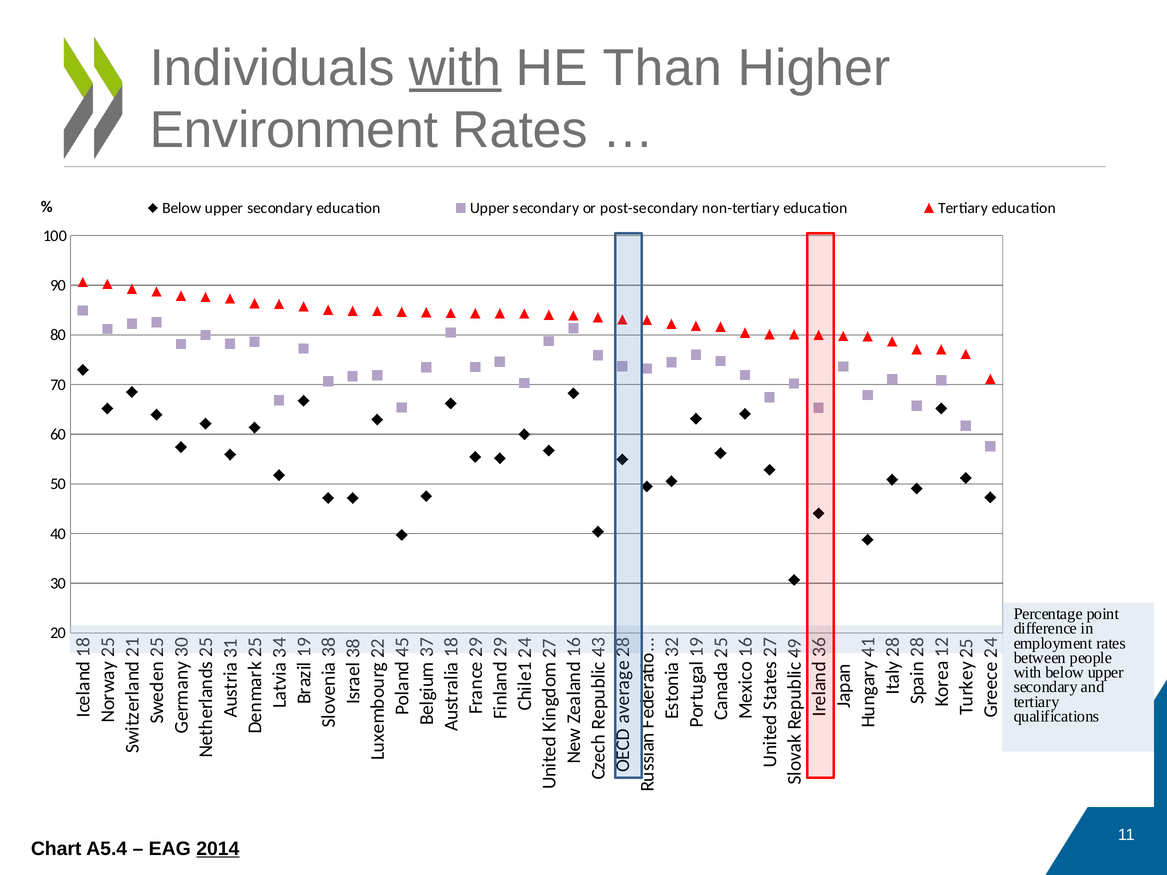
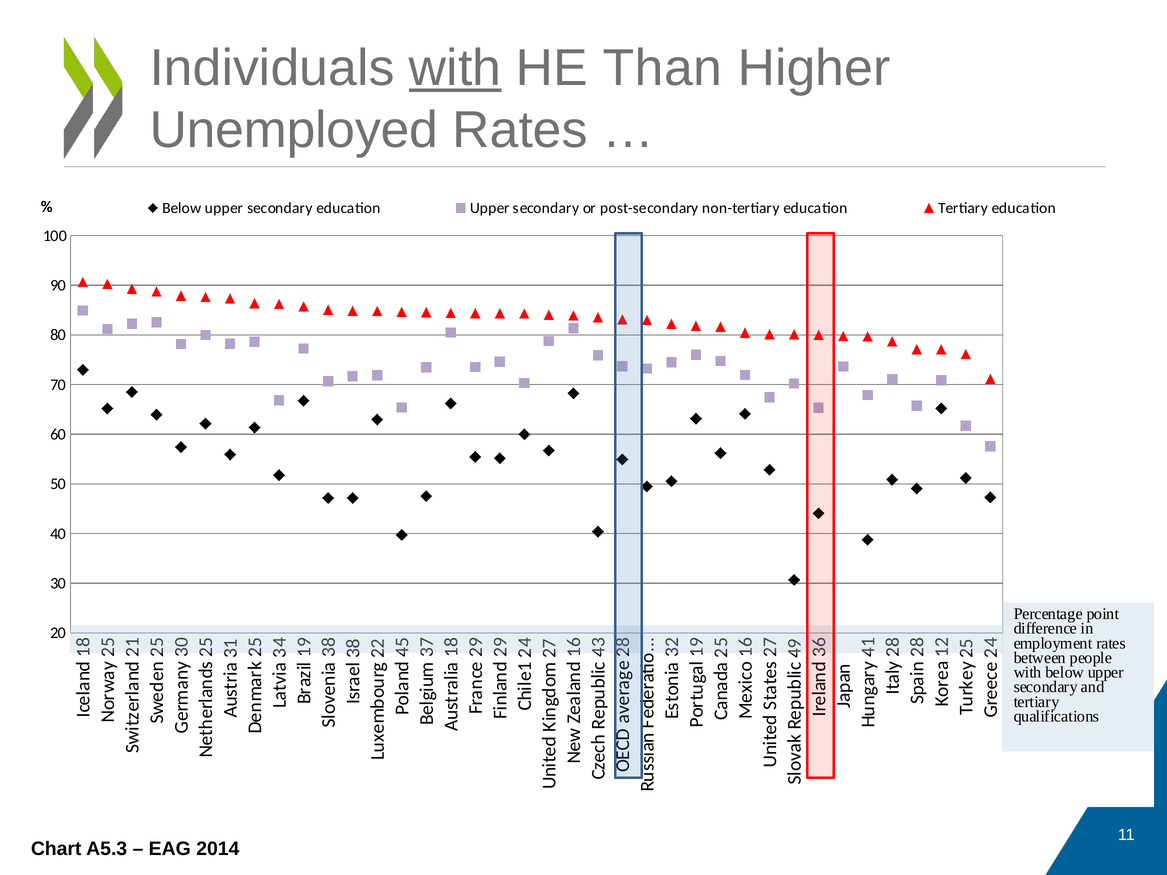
Environment: Environment -> Unemployed (294, 130)
A5.4: A5.4 -> A5.3 (107, 849)
2014 underline: present -> none (218, 849)
